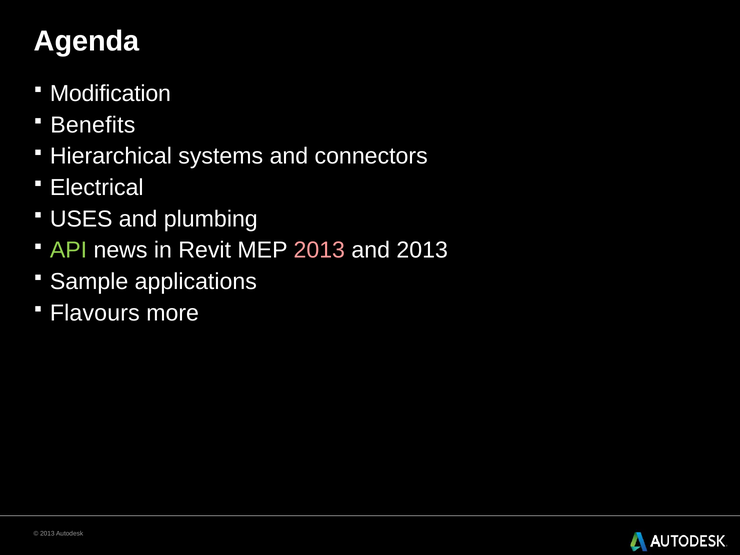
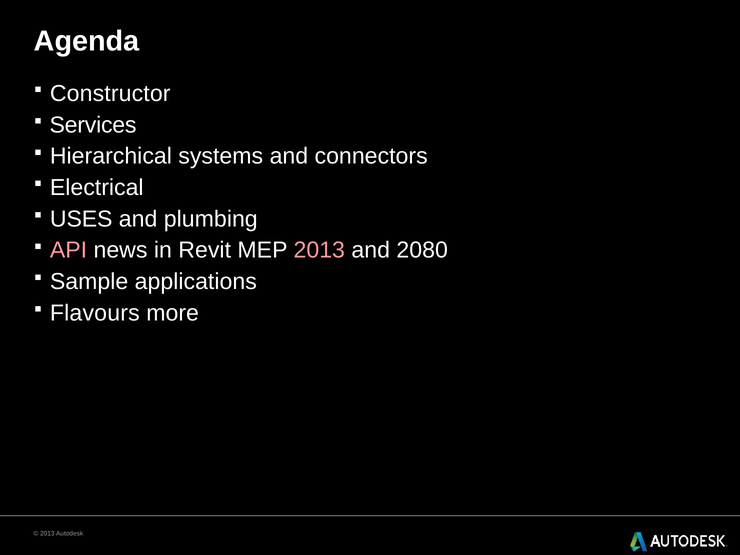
Modification: Modification -> Constructor (110, 94)
Benefits: Benefits -> Services (93, 125)
API colour: light green -> pink (69, 250)
and 2013: 2013 -> 2080 (422, 250)
